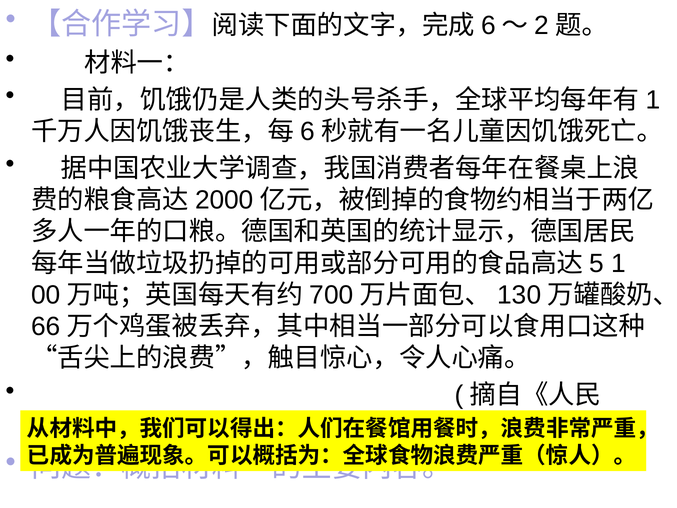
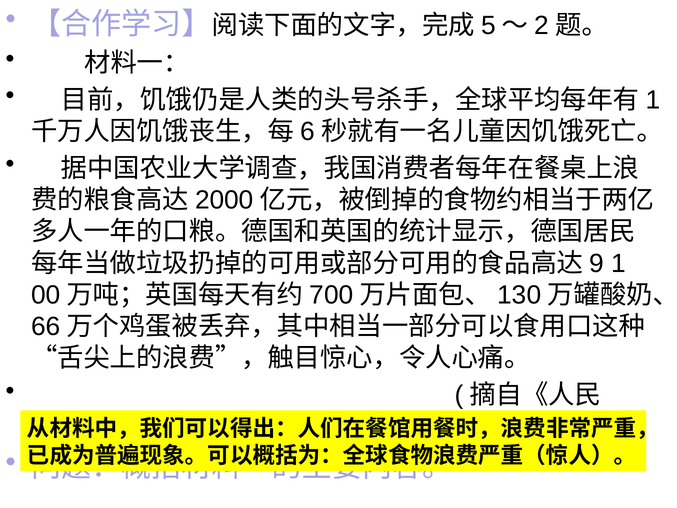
6: 6 -> 5 (488, 25)
5: 5 -> 9 (597, 263)
